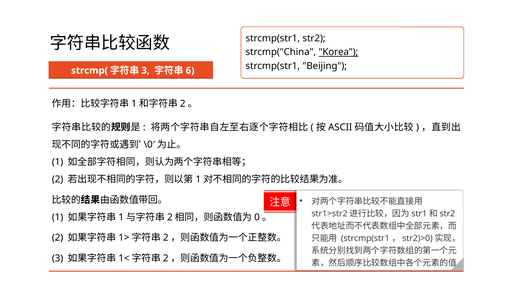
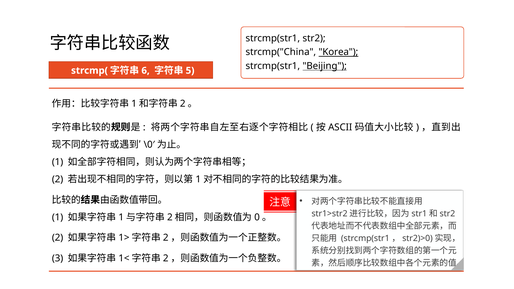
Beijing underline: none -> present (325, 66)
3: 3 -> 6 (146, 71)
6: 6 -> 5 (190, 71)
